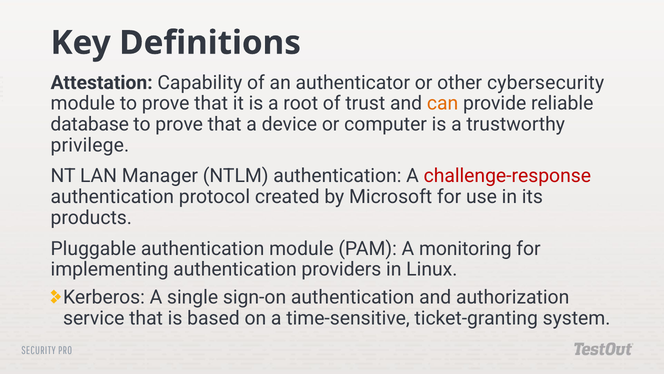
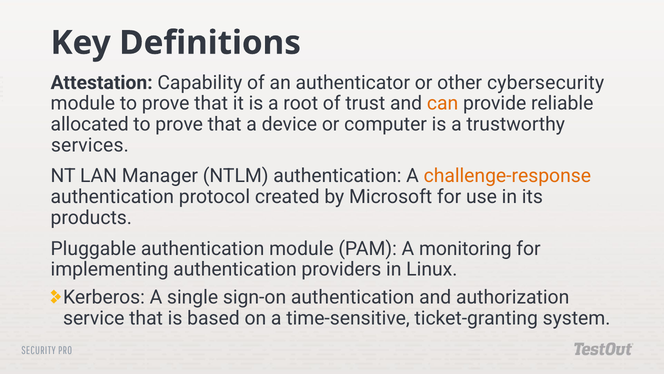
database: database -> allocated (90, 124)
privilege: privilege -> services (90, 145)
challenge-response colour: red -> orange (507, 176)
